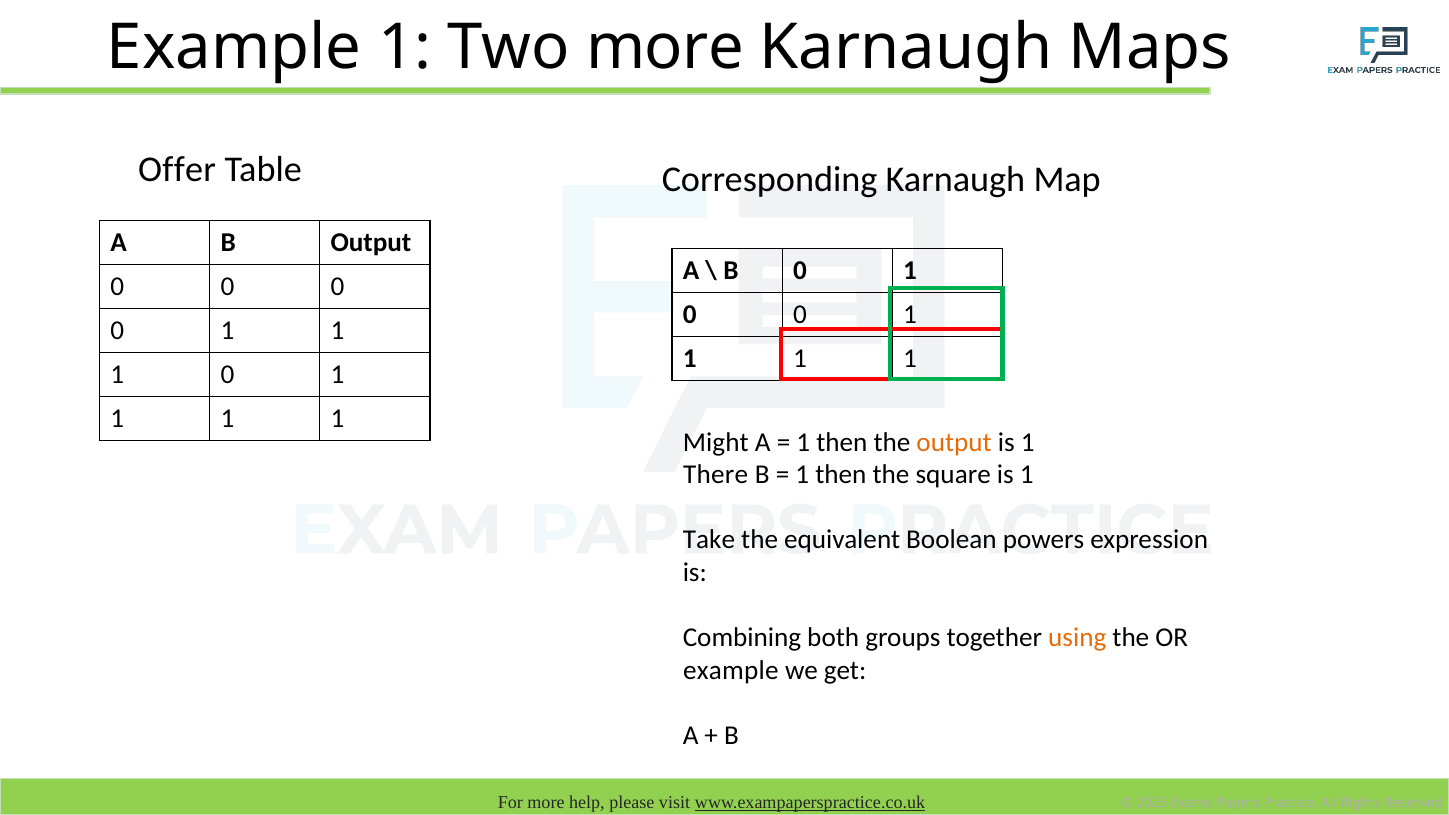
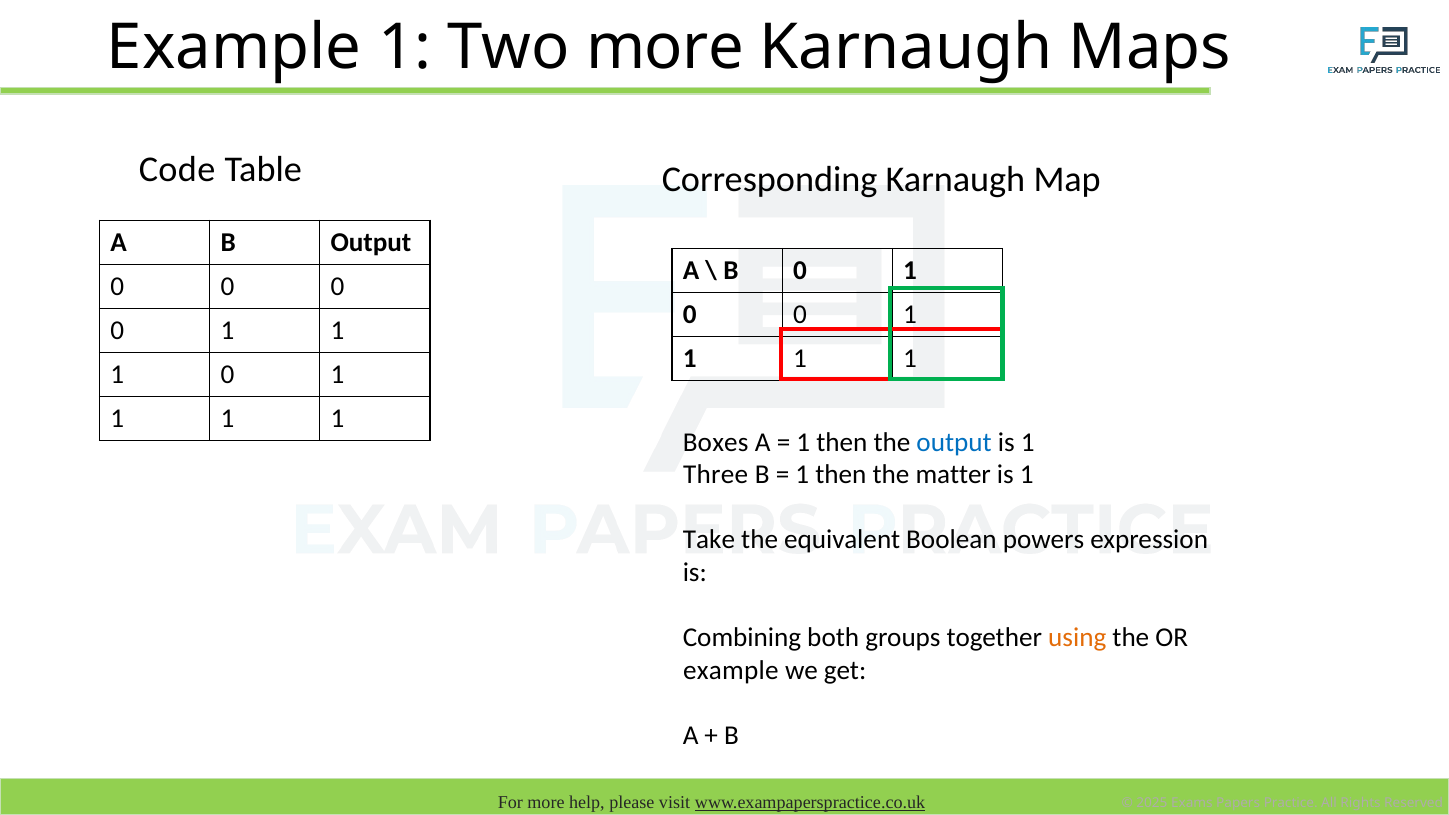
Offer: Offer -> Code (177, 170)
Might: Might -> Boxes (716, 442)
output colour: orange -> blue (954, 442)
There: There -> Three (716, 475)
square: square -> matter (953, 475)
